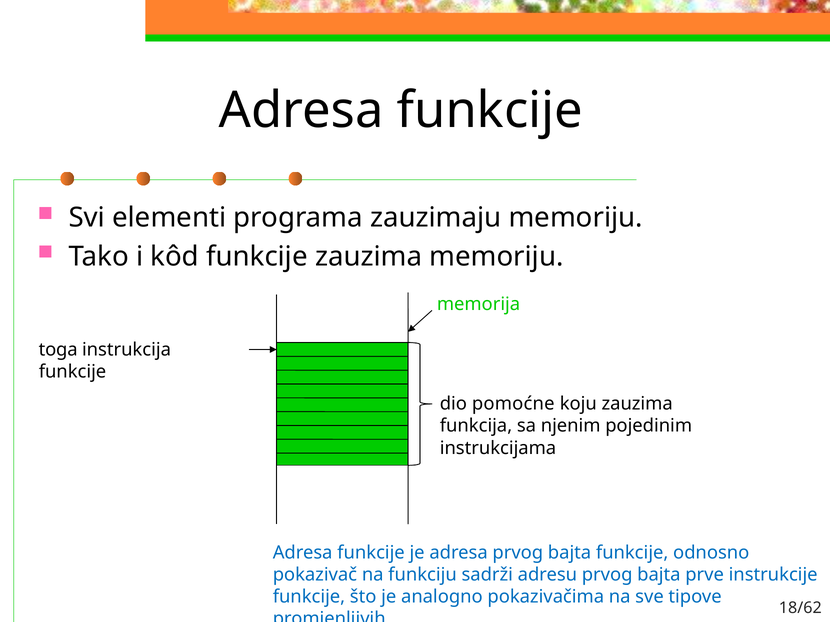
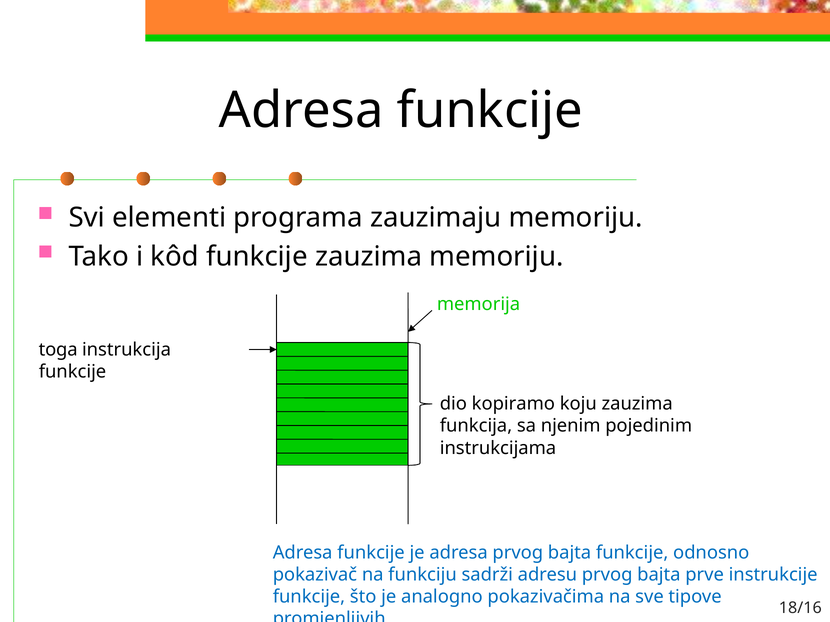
pomoćne: pomoćne -> kopiramo (513, 404)
18/62: 18/62 -> 18/16 (800, 609)
